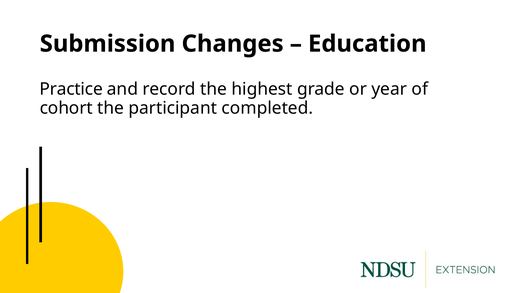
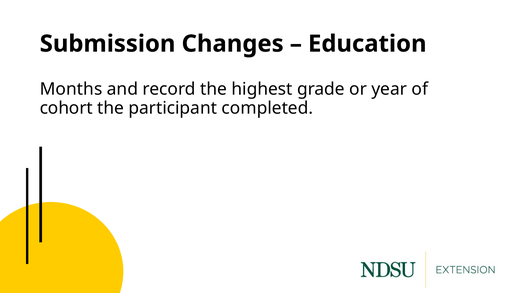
Practice: Practice -> Months (71, 89)
